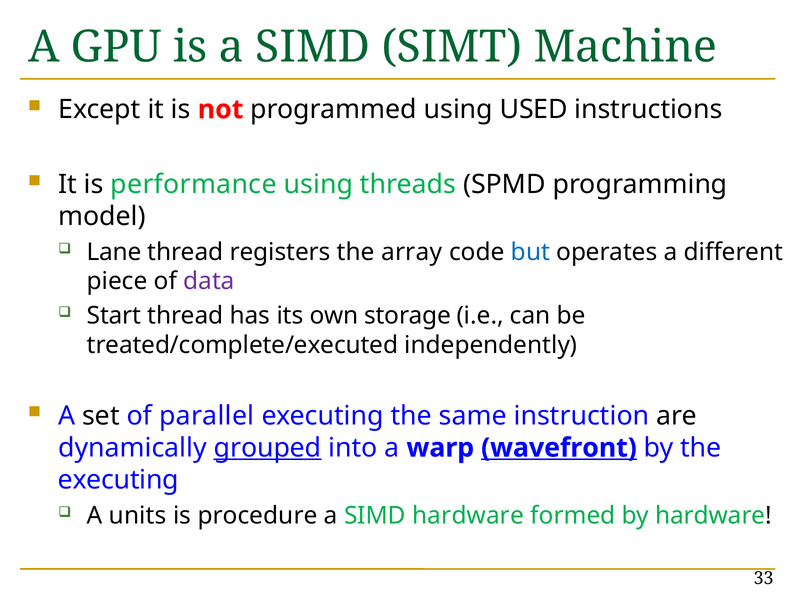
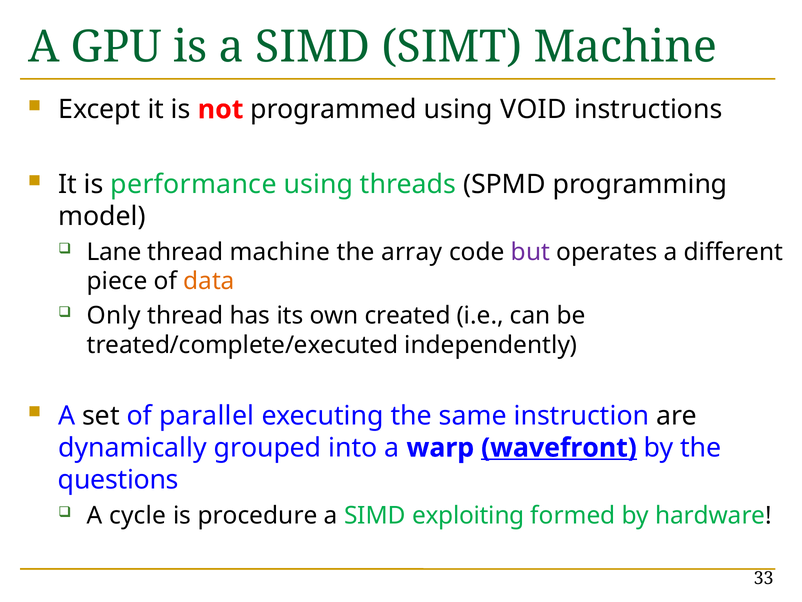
USED: USED -> VOID (533, 109)
thread registers: registers -> machine (280, 252)
but colour: blue -> purple (530, 252)
data colour: purple -> orange (209, 281)
Start: Start -> Only (114, 315)
storage: storage -> created (408, 315)
grouped underline: present -> none (268, 447)
executing: executing -> questions (118, 480)
units: units -> cycle (138, 515)
SIMD hardware: hardware -> exploiting (468, 515)
